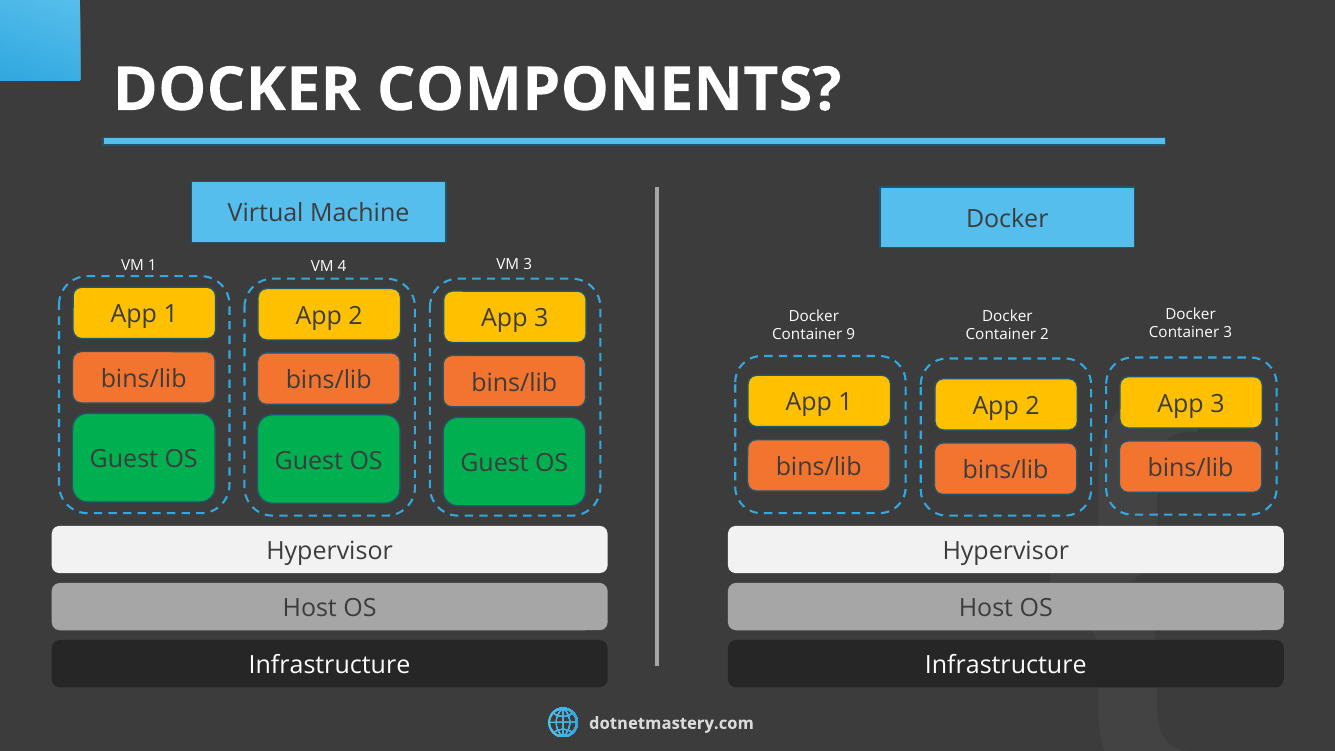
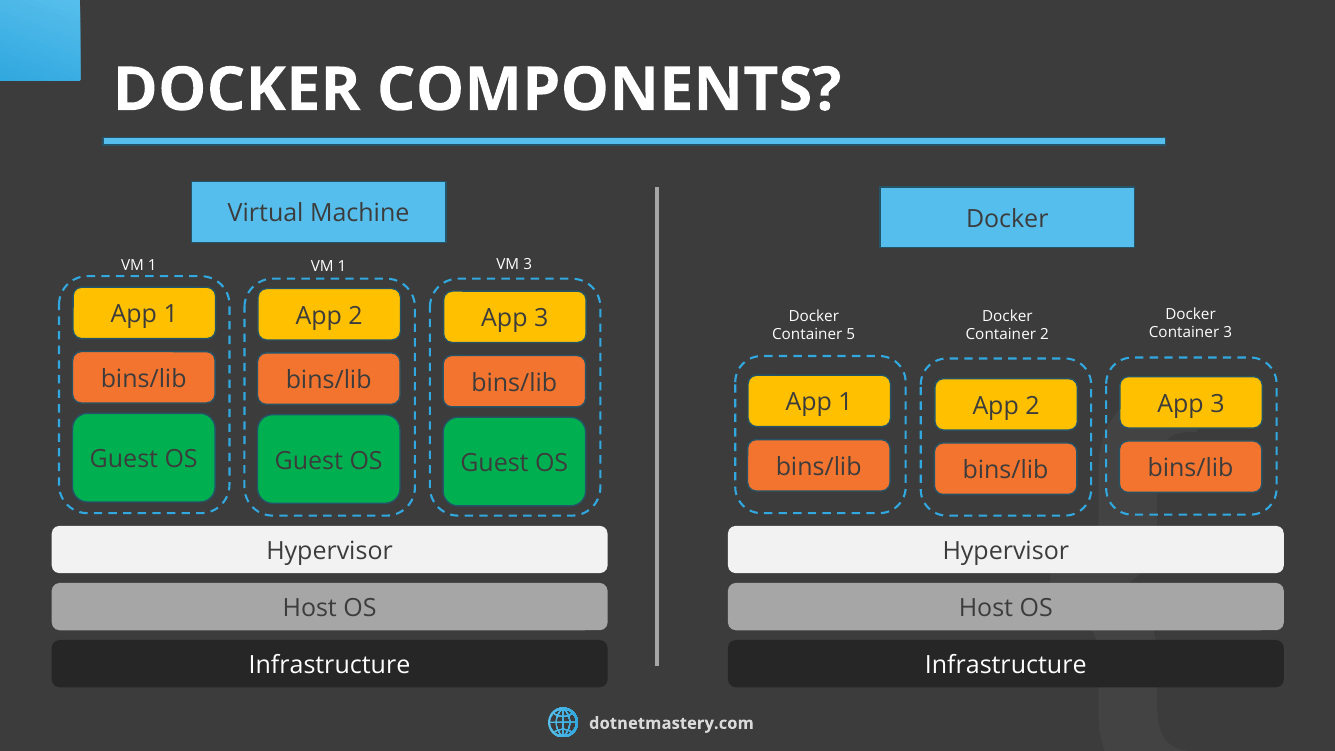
1 VM 4: 4 -> 1 (342, 267)
9: 9 -> 5 (851, 334)
